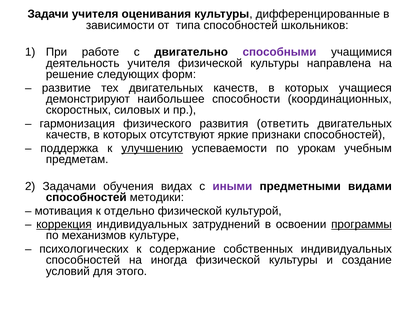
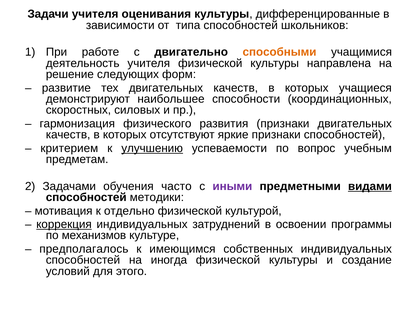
способными colour: purple -> orange (280, 52)
развития ответить: ответить -> признаки (283, 124)
поддержка: поддержка -> критерием (69, 148)
урокам: урокам -> вопрос (316, 148)
видах: видах -> часто (176, 186)
видами underline: none -> present (370, 186)
программы underline: present -> none (361, 224)
психологических: психологических -> предполагалось (84, 249)
содержание: содержание -> имеющимся (182, 249)
